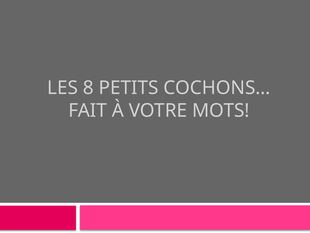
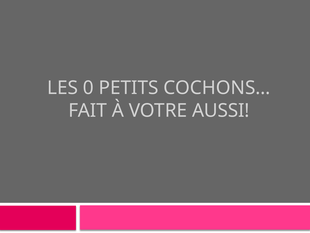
8: 8 -> 0 (88, 88)
MOTS: MOTS -> AUSSI (221, 110)
